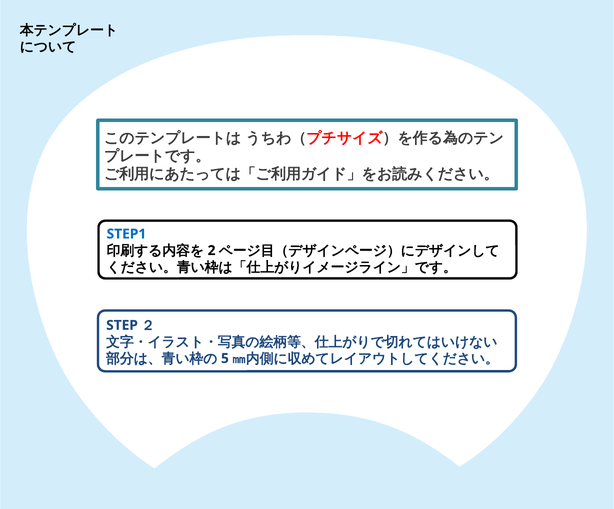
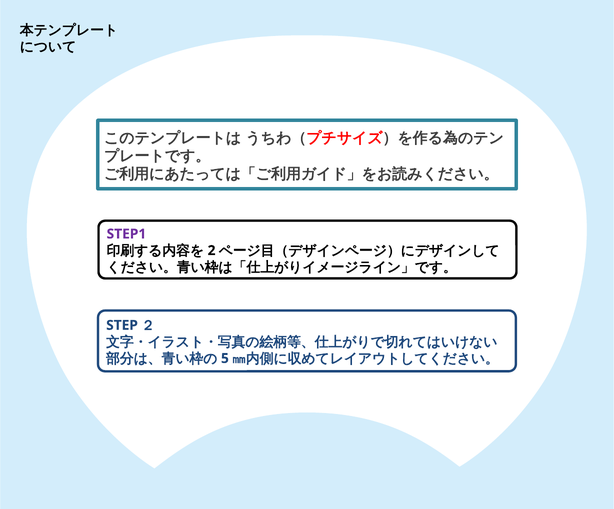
STEP1 colour: blue -> purple (126, 234)
